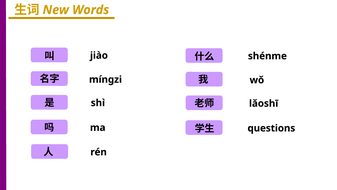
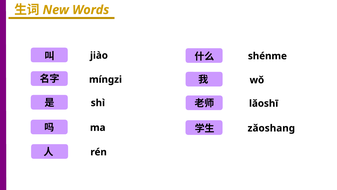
questions: questions -> zǎoshanɡ (271, 128)
